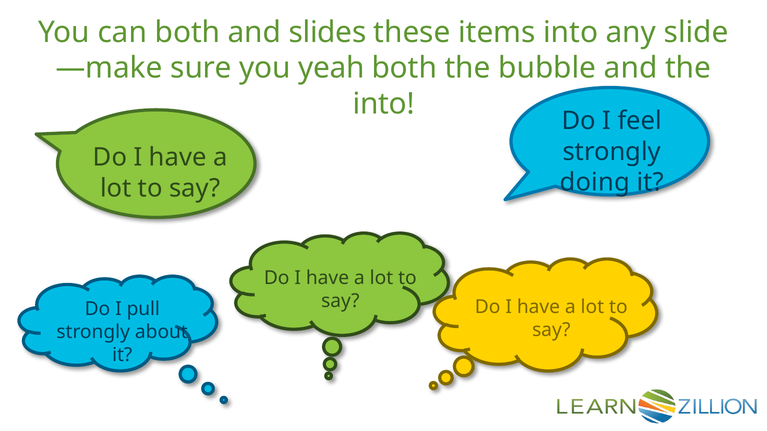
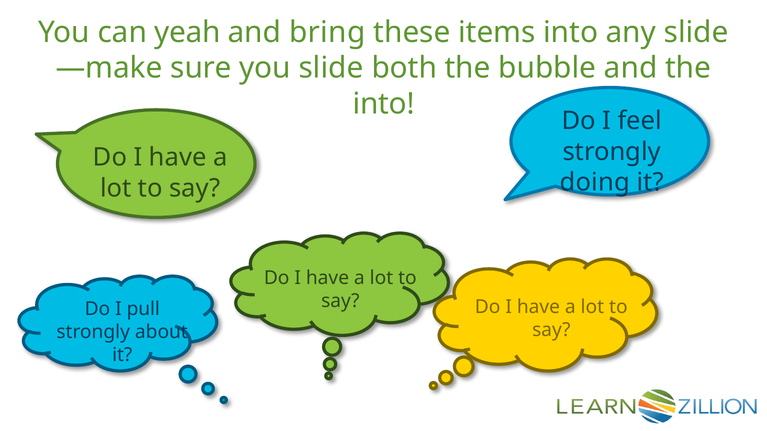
can both: both -> yeah (188, 32)
slides: slides -> bring (327, 32)
you yeah: yeah -> slide (331, 68)
